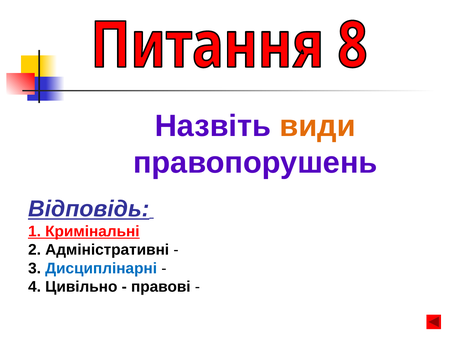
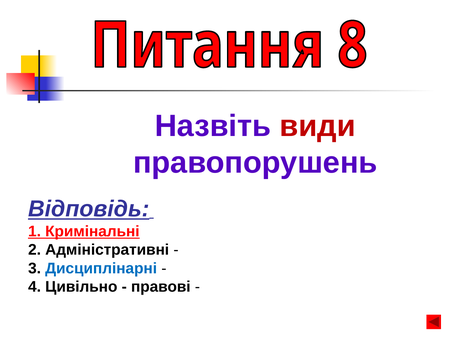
види colour: orange -> red (318, 126)
